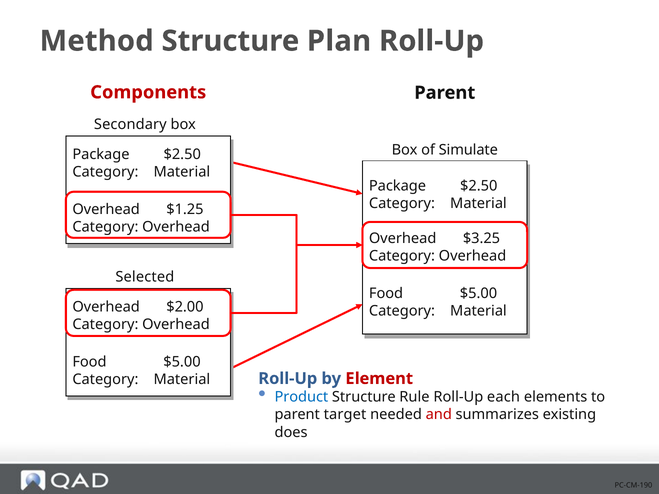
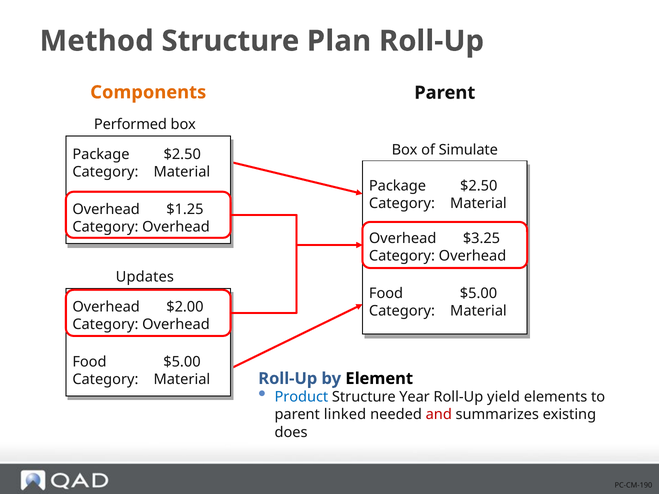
Components colour: red -> orange (148, 92)
Secondary: Secondary -> Performed (130, 125)
Selected: Selected -> Updates (145, 277)
Element colour: red -> black (379, 379)
Rule: Rule -> Year (415, 397)
each: each -> yield (503, 397)
target: target -> linked (345, 415)
